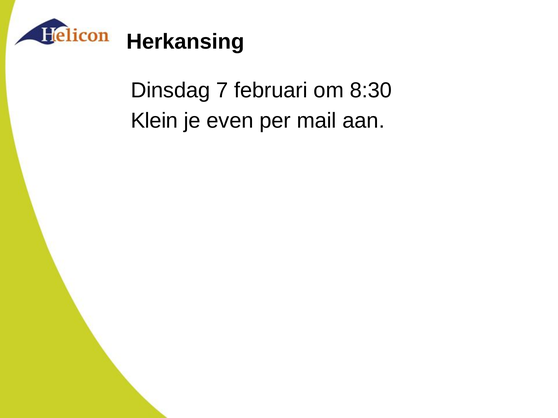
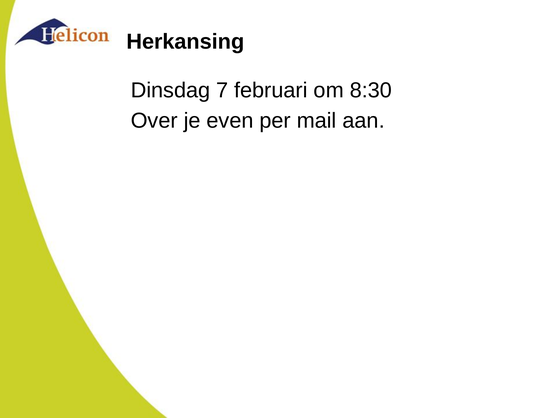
Klein: Klein -> Over (154, 121)
